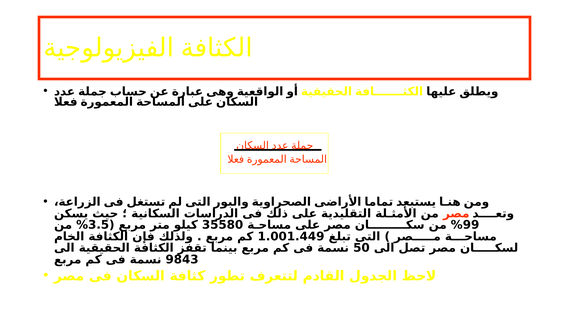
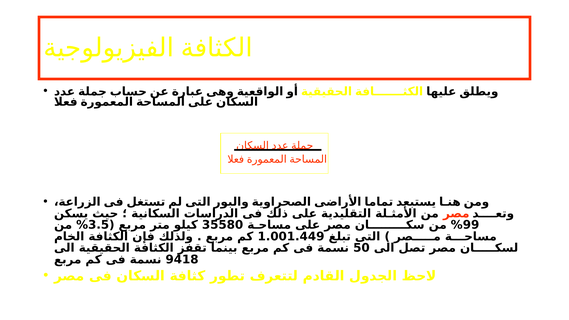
9843: 9843 -> 9418 (182, 260)
